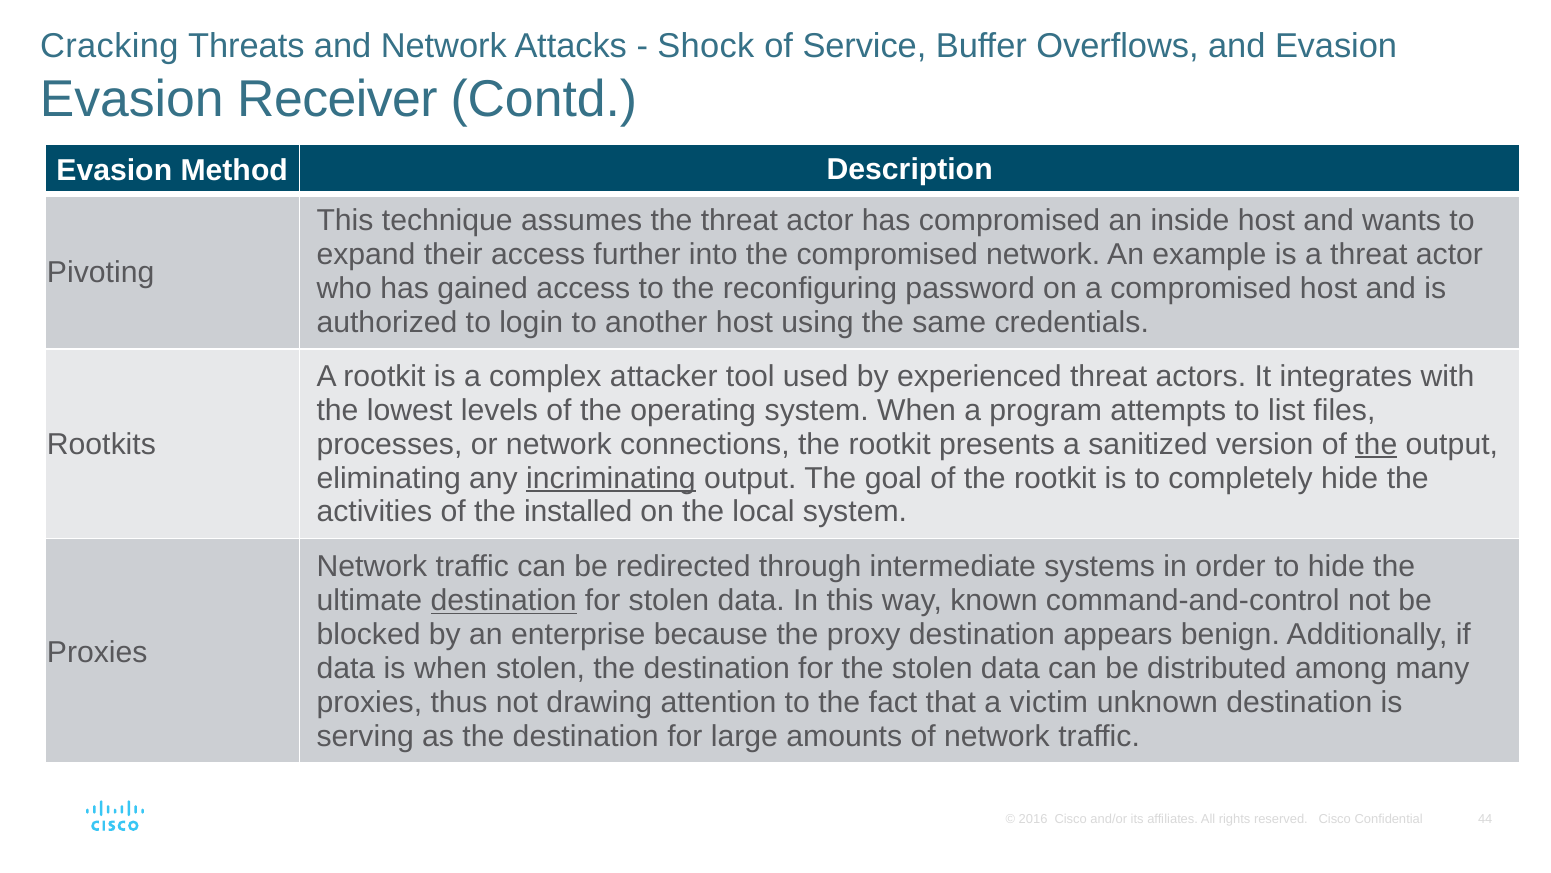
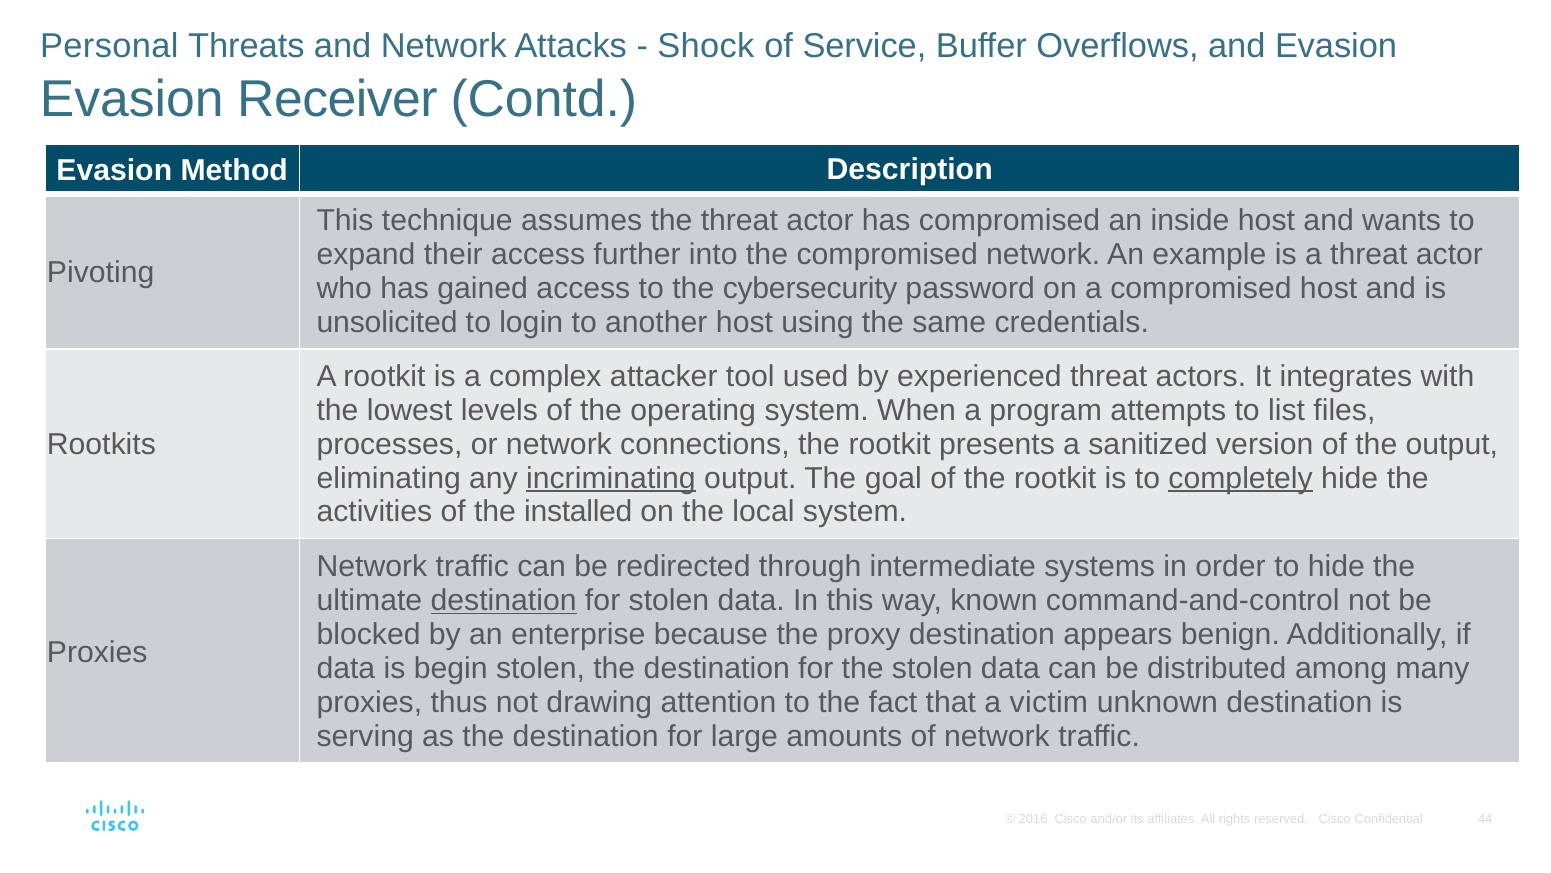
Cracking: Cracking -> Personal (109, 46)
reconfiguring: reconfiguring -> cybersecurity (810, 289)
authorized: authorized -> unsolicited (387, 323)
the underline: present -> none (1376, 444)
completely underline: none -> present (1241, 478)
is when: when -> begin (451, 668)
